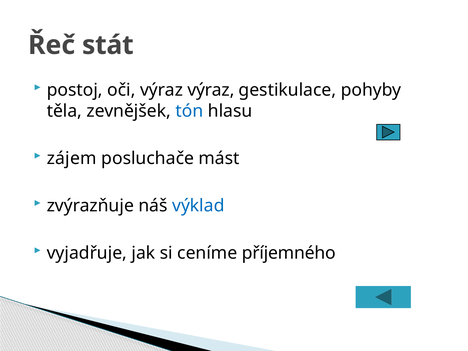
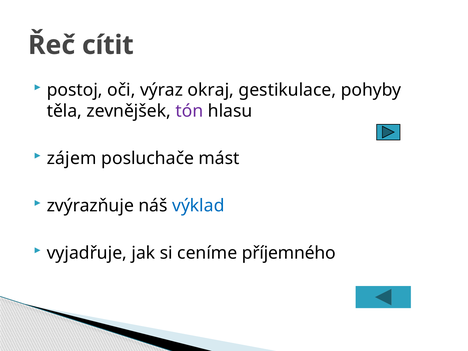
stát: stát -> cítit (108, 45)
výraz výraz: výraz -> okraj (211, 90)
tón colour: blue -> purple (189, 111)
